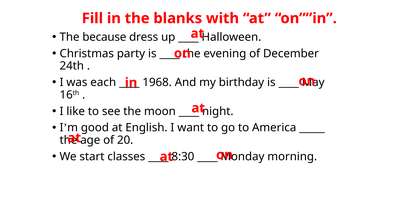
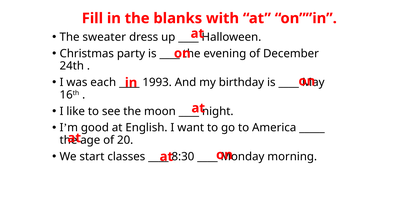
because: because -> sweater (104, 37)
1968: 1968 -> 1993 (157, 83)
